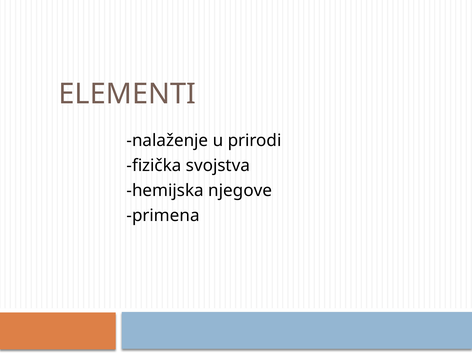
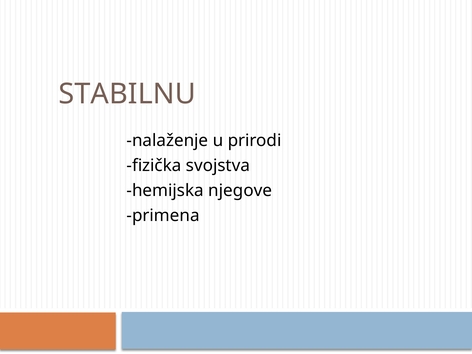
ELEMENTI: ELEMENTI -> STABILNU (127, 94)
